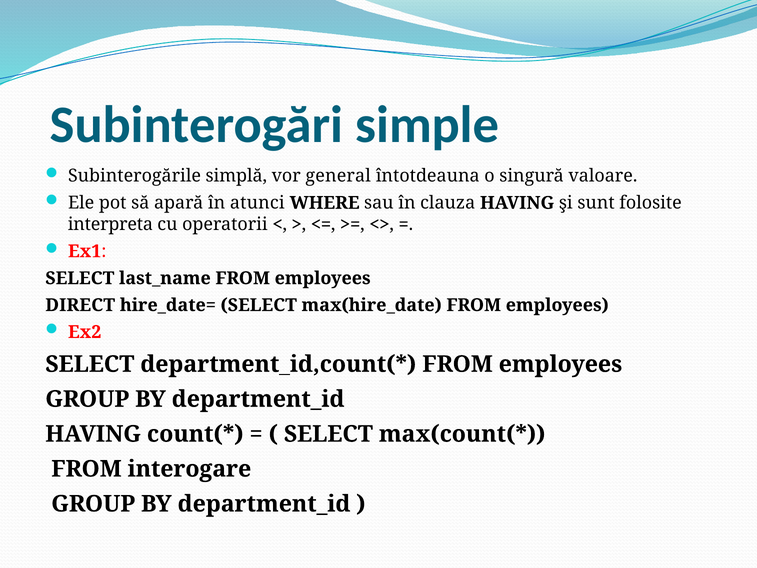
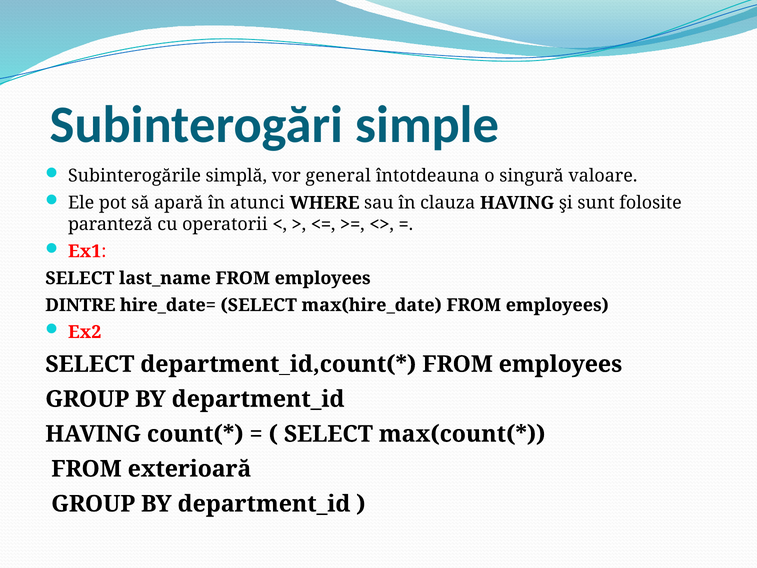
interpreta: interpreta -> paranteză (110, 224)
DIRECT: DIRECT -> DINTRE (80, 305)
interogare: interogare -> exterioară (189, 469)
